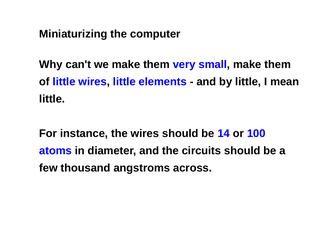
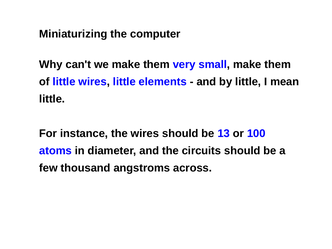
14: 14 -> 13 (224, 133)
